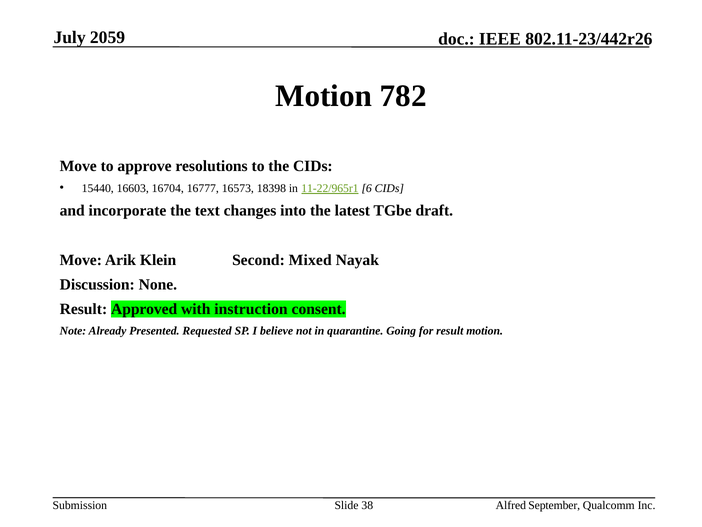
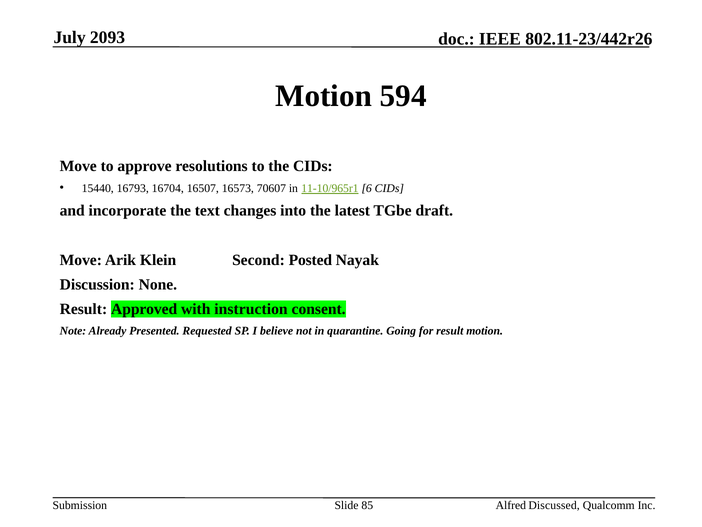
2059: 2059 -> 2093 (108, 37)
782: 782 -> 594 (403, 96)
16603: 16603 -> 16793 (133, 188)
16777: 16777 -> 16507 (203, 188)
18398: 18398 -> 70607 (271, 188)
11-22/965r1: 11-22/965r1 -> 11-10/965r1 (330, 188)
Mixed: Mixed -> Posted (310, 260)
38: 38 -> 85 (367, 505)
September: September -> Discussed (554, 505)
